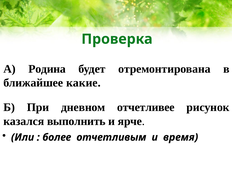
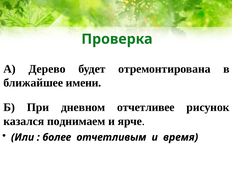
Родина: Родина -> Дерево (47, 69)
какие: какие -> имени (84, 83)
выполнить: выполнить -> поднимаем (76, 121)
